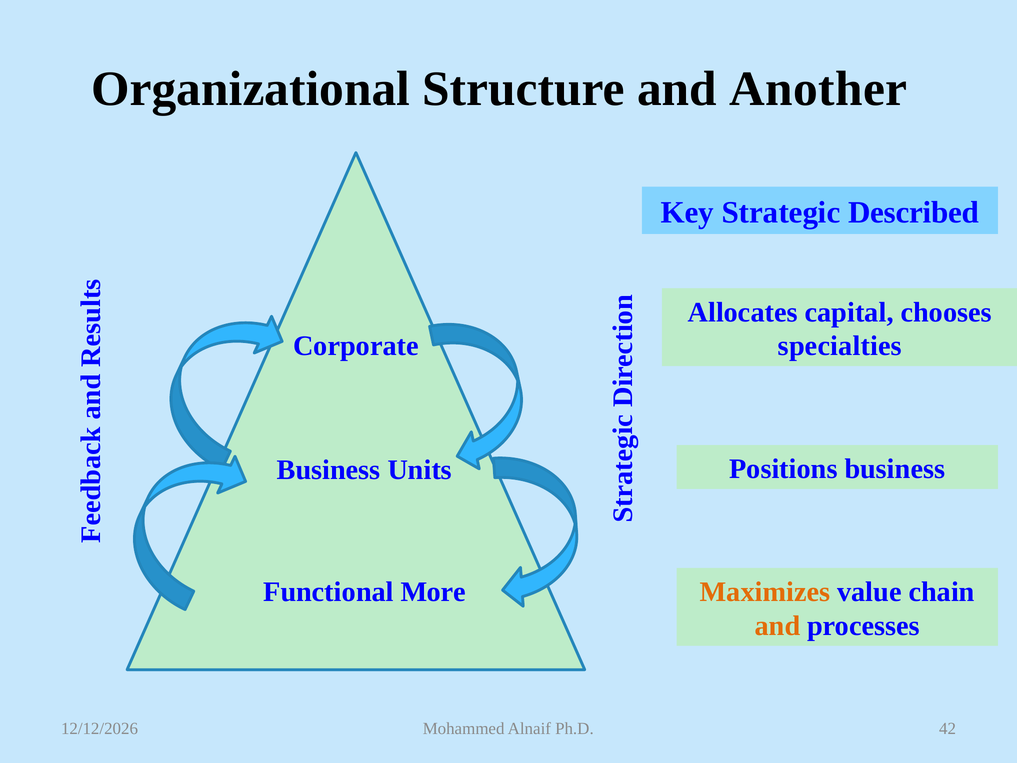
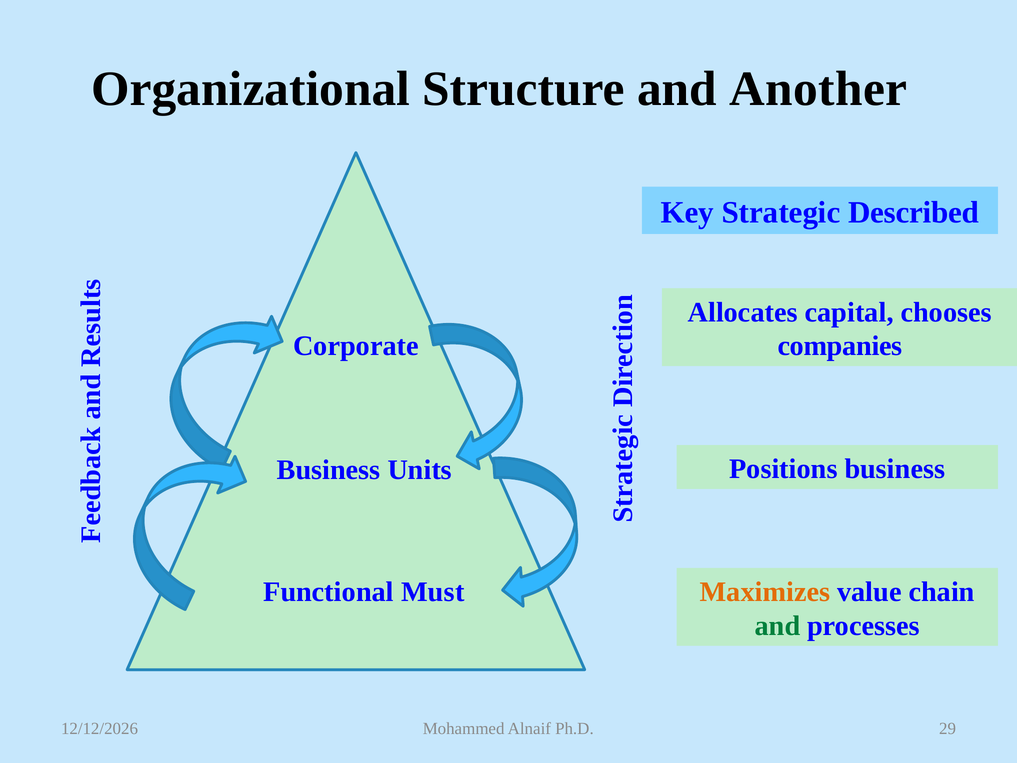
specialties: specialties -> companies (840, 346)
More: More -> Must (433, 592)
and colour: orange -> green (777, 626)
42: 42 -> 29 (948, 728)
